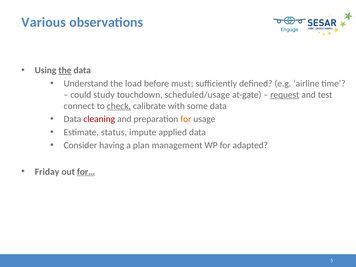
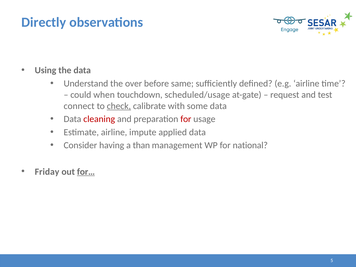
Various: Various -> Directly (44, 22)
the underline: present -> none (65, 70)
load: load -> over (134, 83)
must: must -> same (182, 83)
study: study -> when (104, 95)
request underline: present -> none (285, 95)
for colour: orange -> red (186, 119)
Estimate status: status -> airline (114, 132)
plan: plan -> than (141, 145)
adapted: adapted -> national (250, 145)
